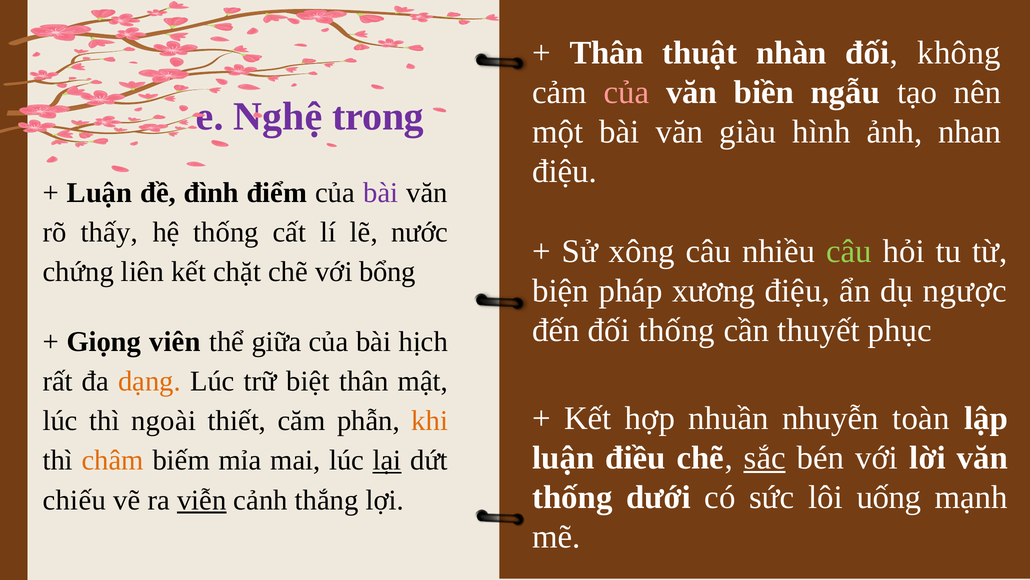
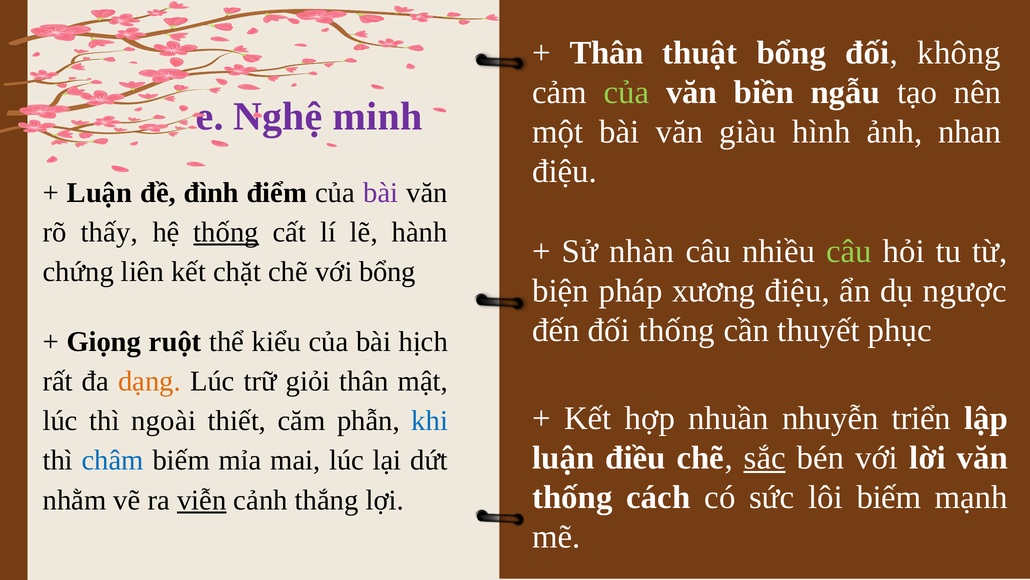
thuật nhàn: nhàn -> bổng (791, 53)
của colour: pink -> light green (626, 92)
trong: trong -> minh (378, 116)
thống underline: none -> present (226, 232)
nước: nước -> hành (420, 232)
xông: xông -> nhàn (642, 251)
viên: viên -> ruột (175, 342)
giữa: giữa -> kiểu (276, 342)
biệt: biệt -> giỏi (308, 381)
toàn: toàn -> triển (921, 418)
khi colour: orange -> blue (430, 421)
châm colour: orange -> blue (113, 460)
lại underline: present -> none (387, 460)
dưới: dưới -> cách (658, 497)
lôi uống: uống -> biếm (889, 497)
chiếu: chiếu -> nhằm (75, 500)
